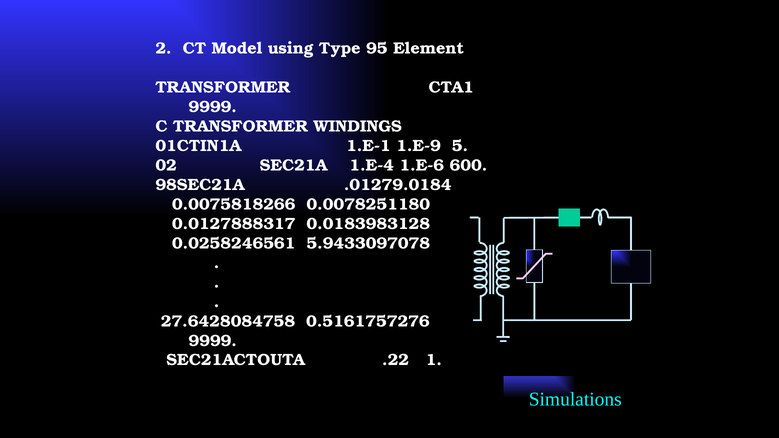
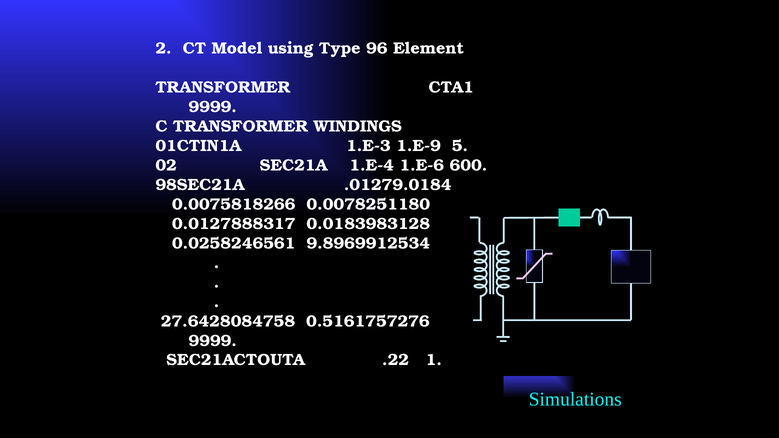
95: 95 -> 96 (377, 49)
1.E-1: 1.E-1 -> 1.E-3 (368, 146)
5.9433097078: 5.9433097078 -> 9.8969912534 (368, 243)
